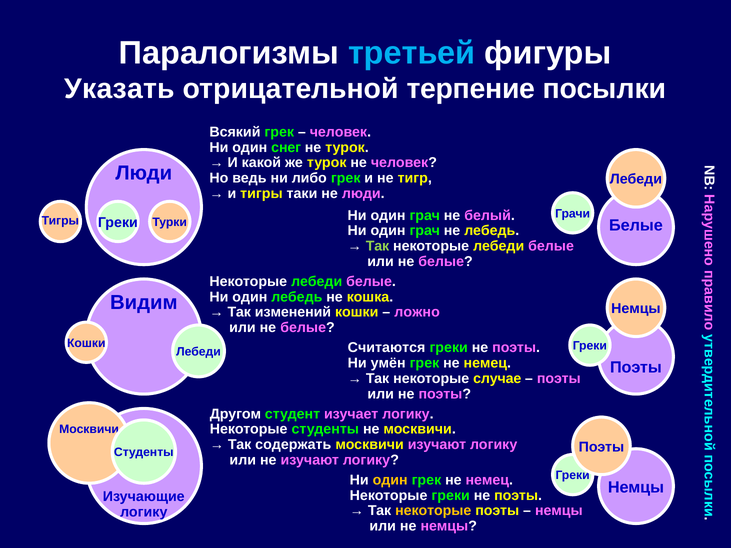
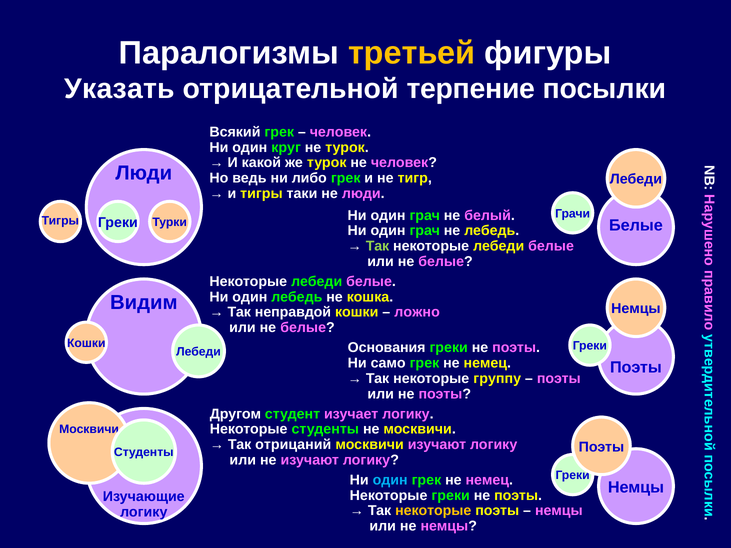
третьей colour: light blue -> yellow (412, 53)
снег: снег -> круг (286, 147)
изменений: изменений -> неправдой (293, 312)
Считаются: Считаются -> Основания (387, 348)
умён: умён -> само (388, 363)
случае: случае -> группу (497, 379)
содержать: содержать -> отрицаний (293, 445)
один colour: yellow -> light blue (390, 480)
